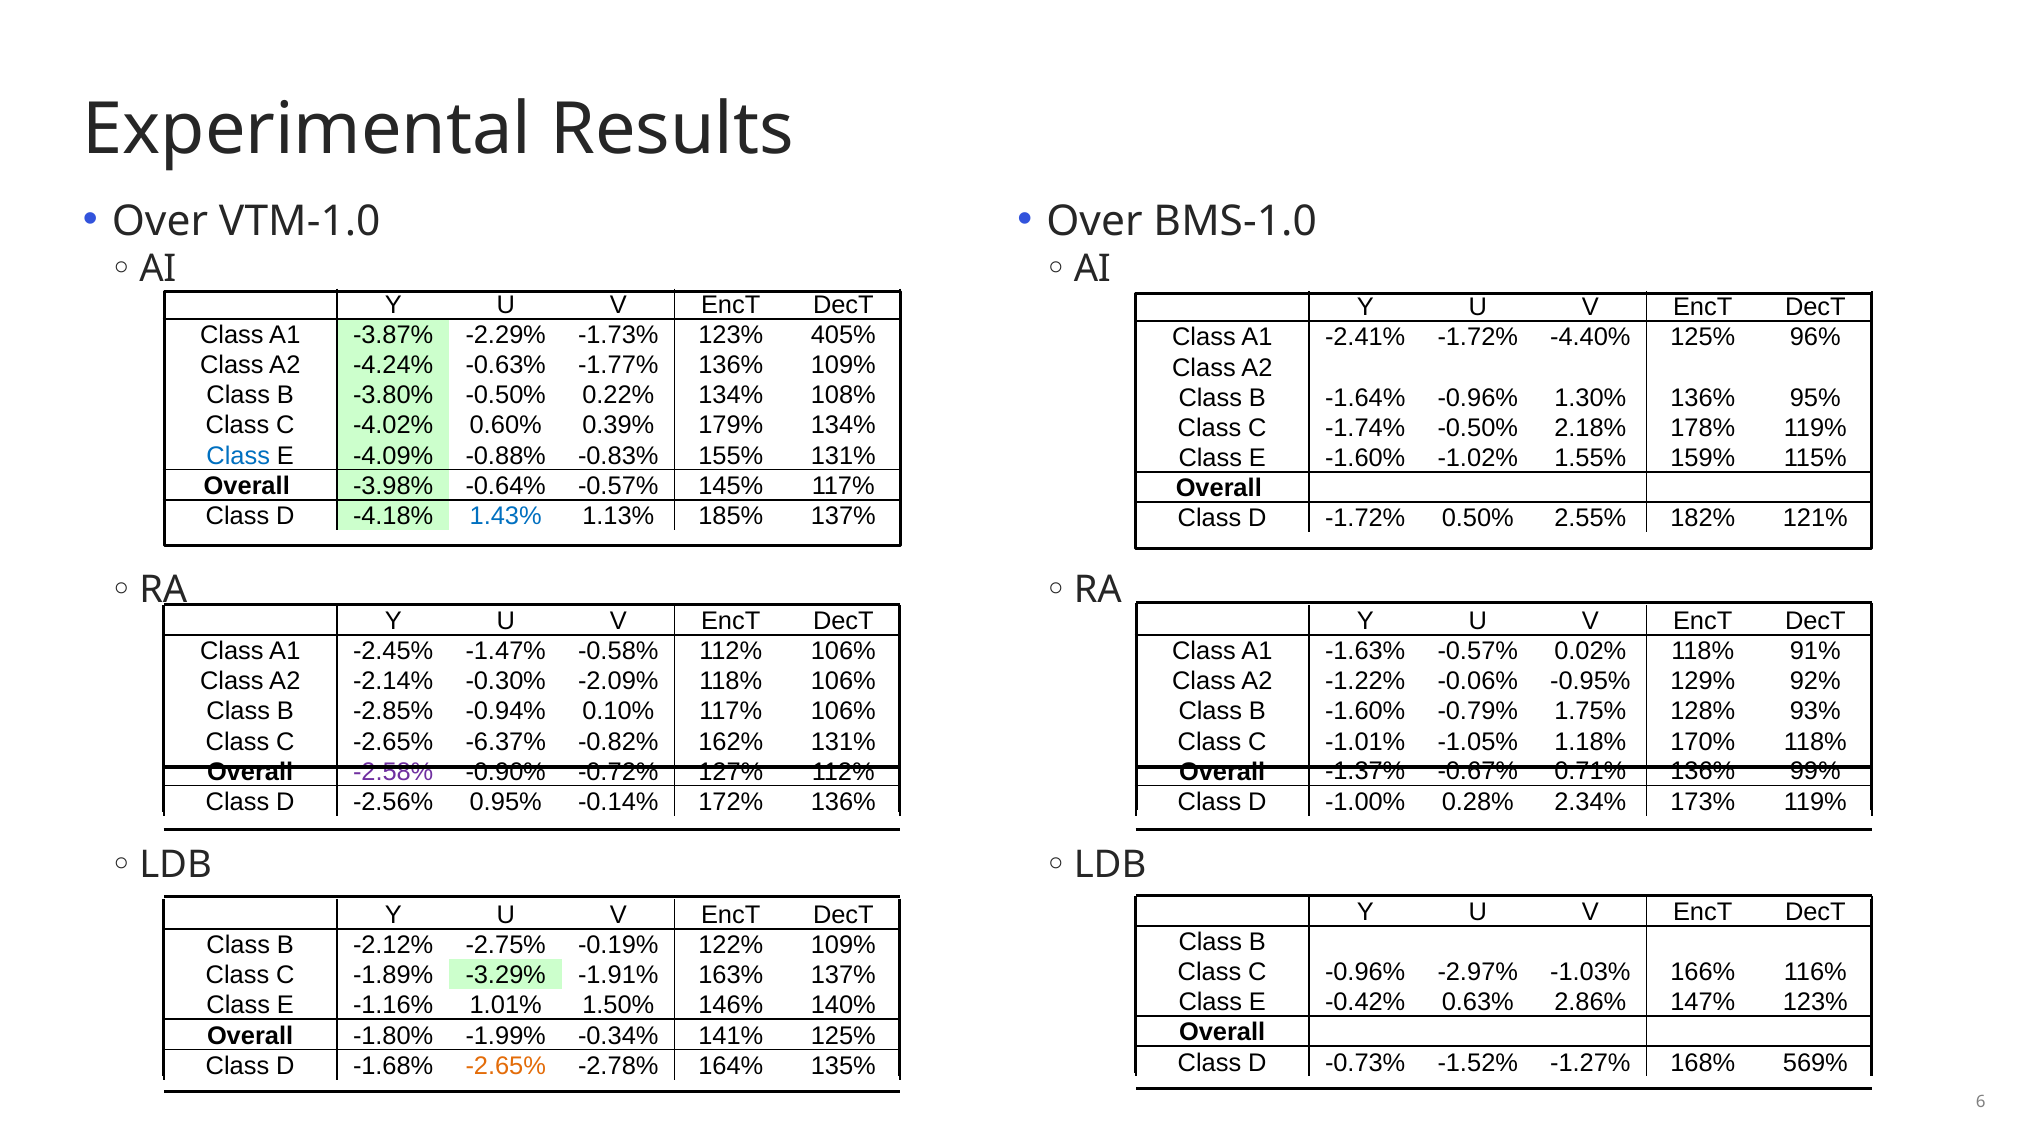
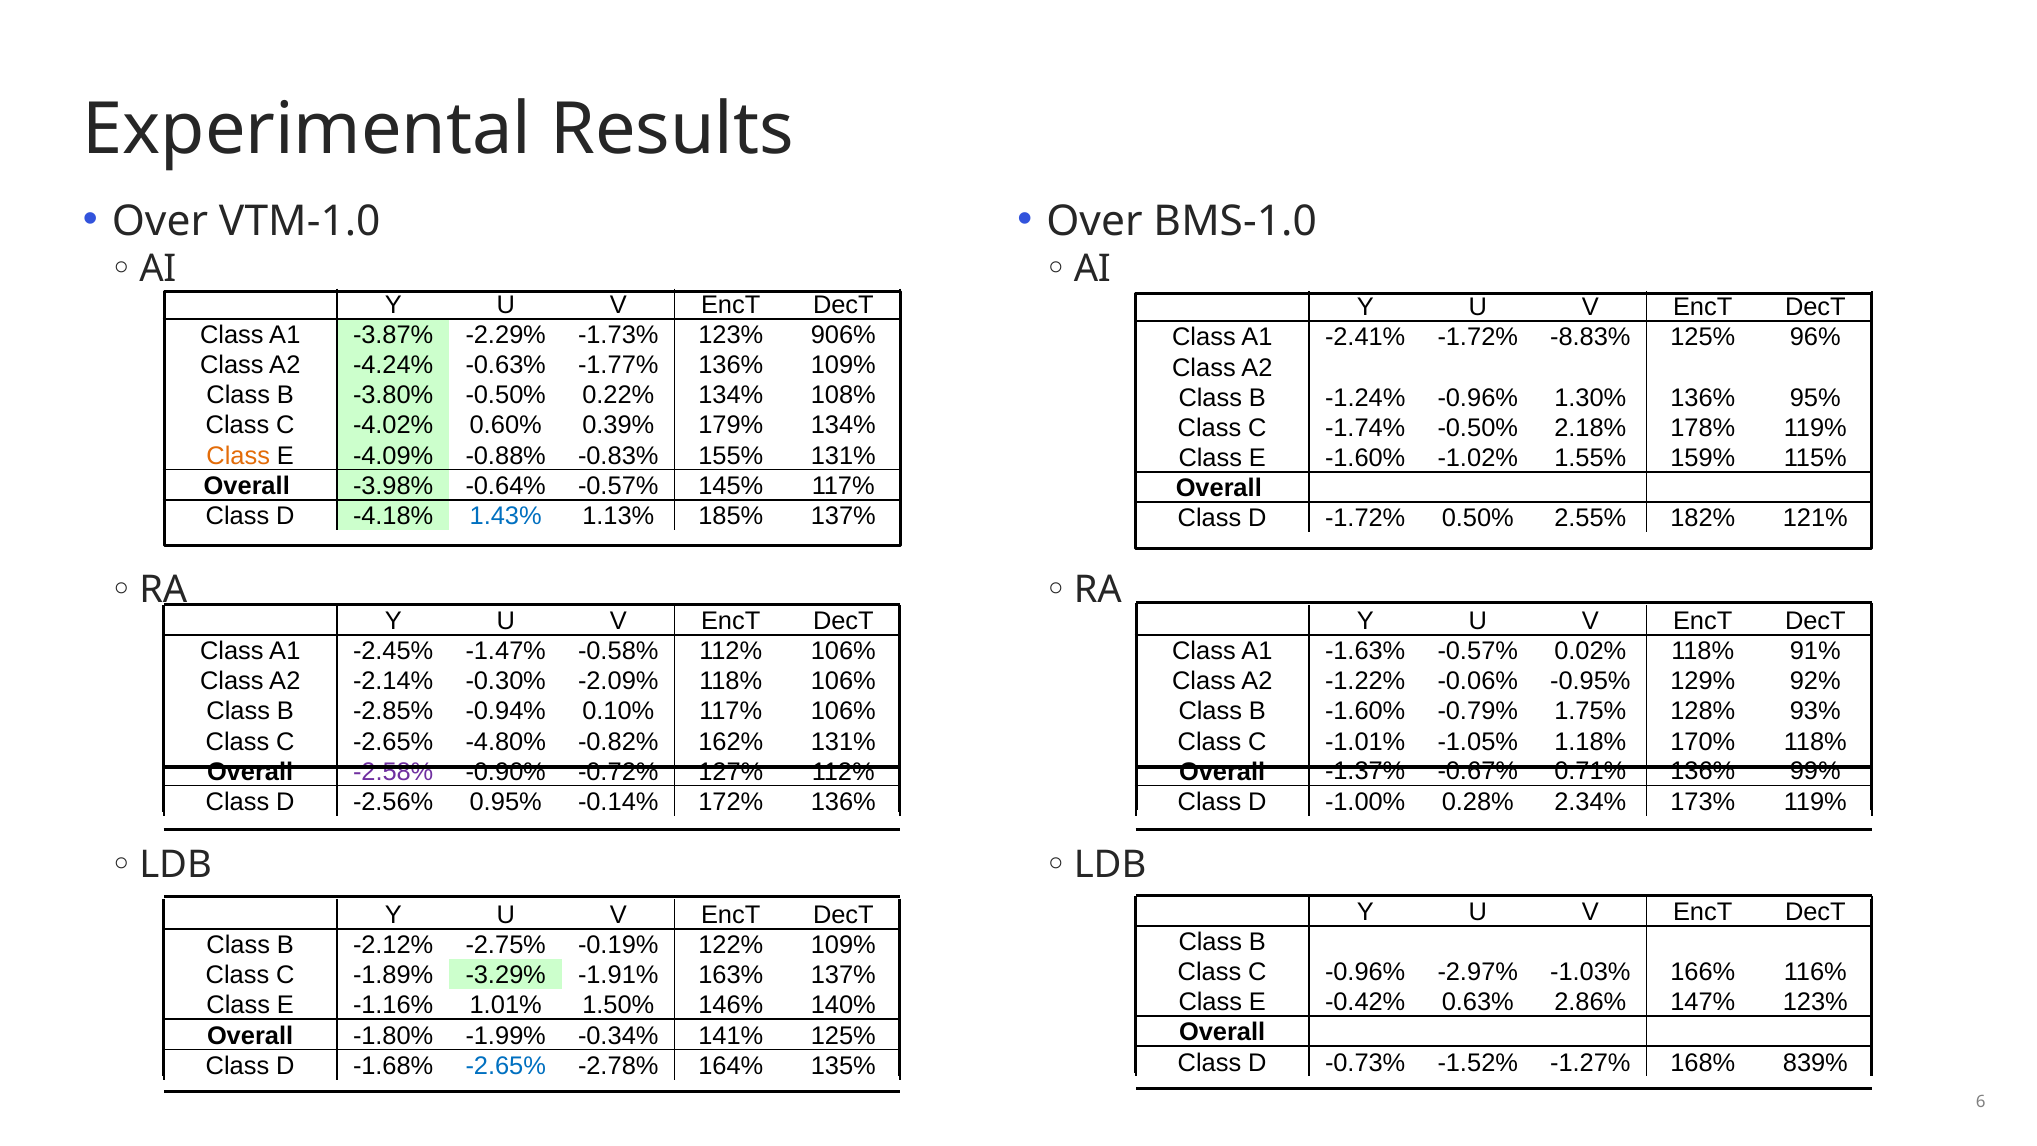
405%: 405% -> 906% (843, 335)
-4.40%: -4.40% -> -8.83% (1590, 337)
-1.64%: -1.64% -> -1.24% (1365, 398)
Class colour: blue -> orange (238, 456)
-6.37%: -6.37% -> -4.80% (506, 742)
569%: 569% -> 839% (1815, 1062)
-2.65% colour: orange -> blue (506, 1066)
